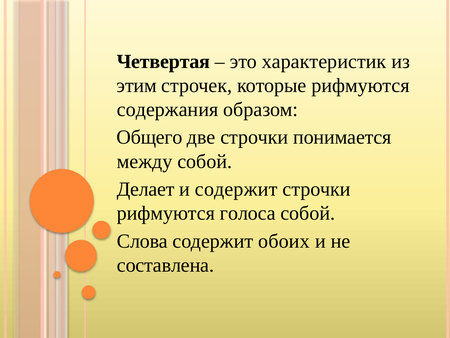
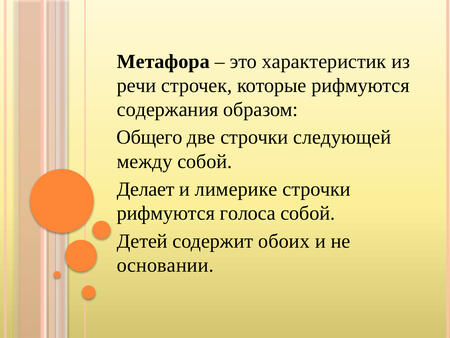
Четвертая: Четвертая -> Метафора (163, 61)
этим: этим -> речи (137, 85)
понимается: понимается -> следующей (342, 137)
и содержит: содержит -> лимерике (236, 189)
Слова: Слова -> Детей (142, 241)
составлена: составлена -> основании (165, 265)
